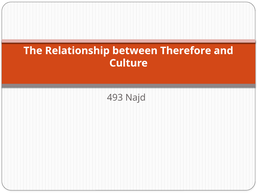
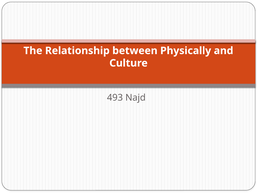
Therefore: Therefore -> Physically (186, 51)
